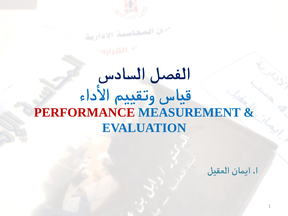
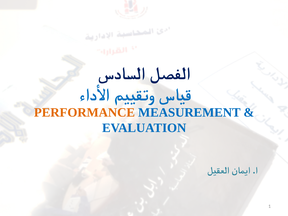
PERFORMANCE colour: red -> orange (84, 113)
